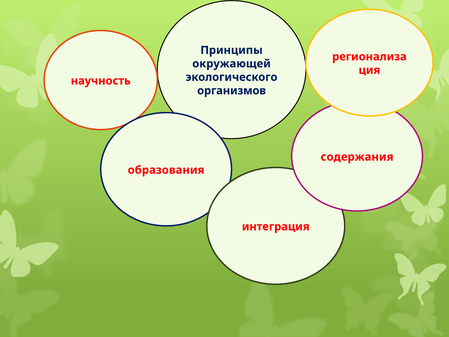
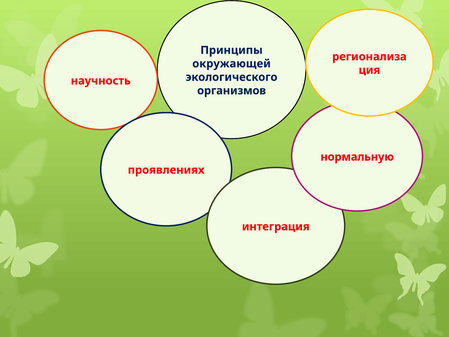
содержания: содержания -> нормальную (357, 157)
образования: образования -> проявлениях (166, 170)
